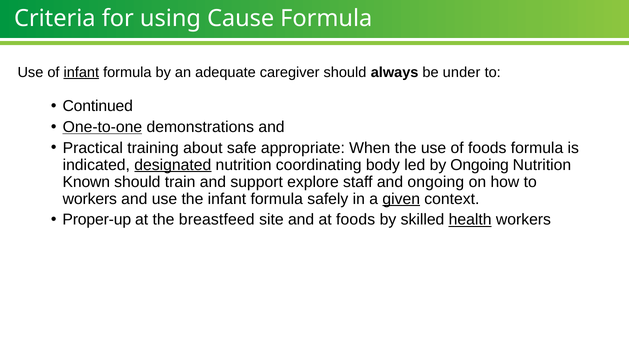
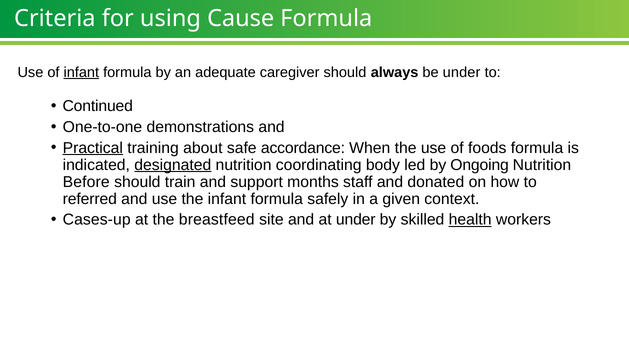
One-to-one underline: present -> none (102, 127)
Practical underline: none -> present (93, 148)
appropriate: appropriate -> accordance (303, 148)
Known: Known -> Before (86, 182)
explore: explore -> months (313, 182)
and ongoing: ongoing -> donated (436, 182)
workers: workers -> referred (90, 199)
given underline: present -> none (401, 199)
Proper-up: Proper-up -> Cases-up (97, 220)
at foods: foods -> under (356, 220)
